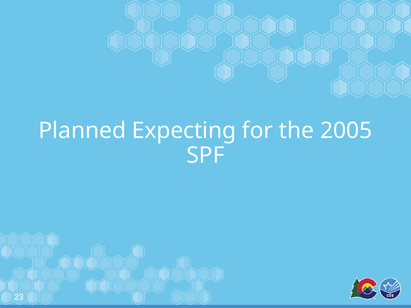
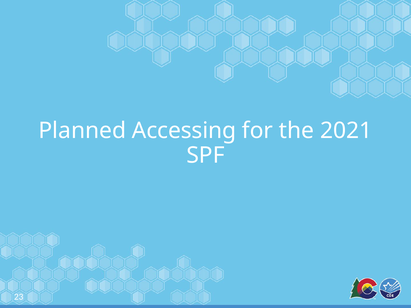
Expecting: Expecting -> Accessing (184, 131)
2005: 2005 -> 2021 (346, 131)
